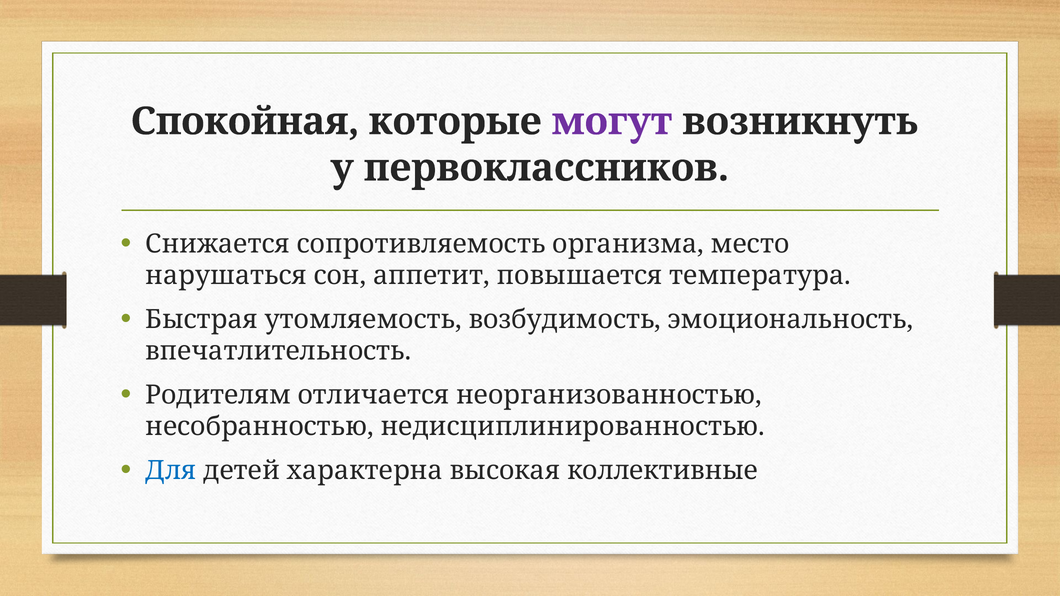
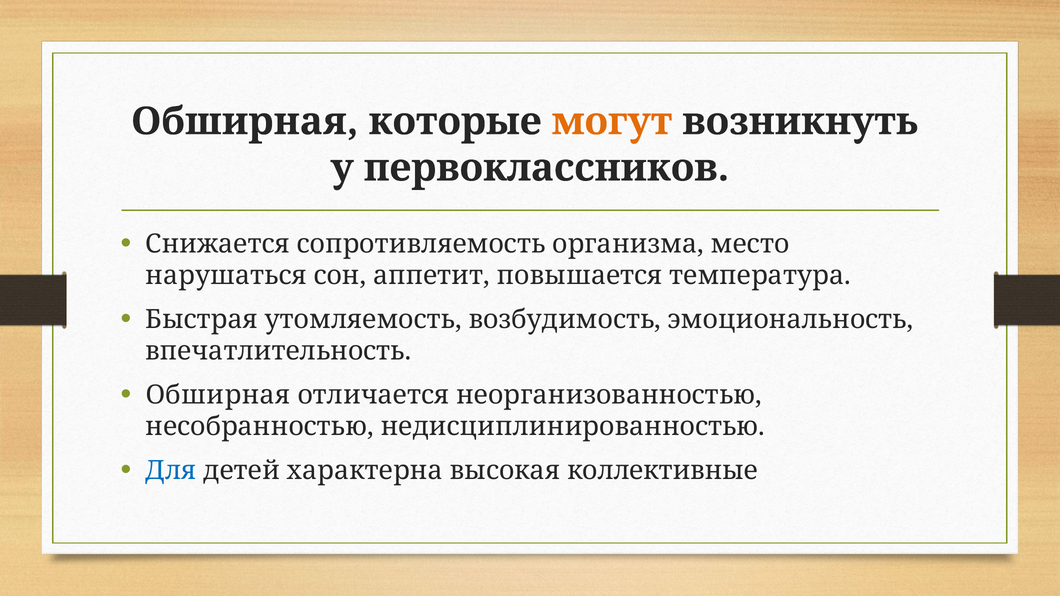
Спокойная: Спокойная -> Обширная (245, 122)
могут colour: purple -> orange (612, 122)
Родителям: Родителям -> Обширная (218, 395)
